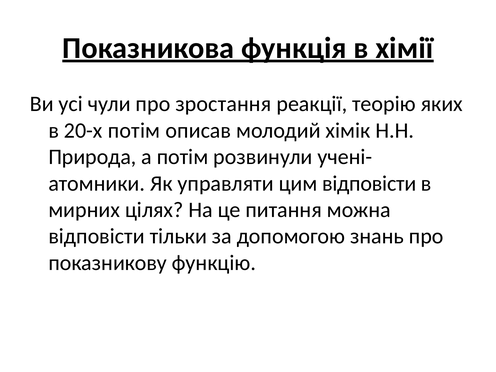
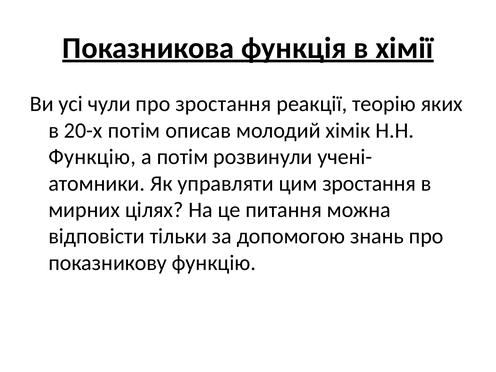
Природа: Природа -> Функцію (92, 157)
цим відповісти: відповісти -> зростання (369, 183)
